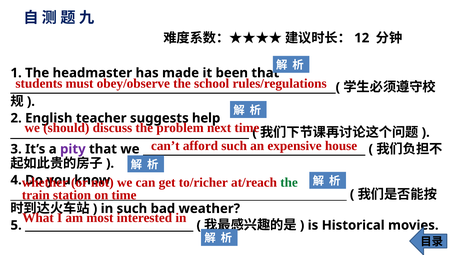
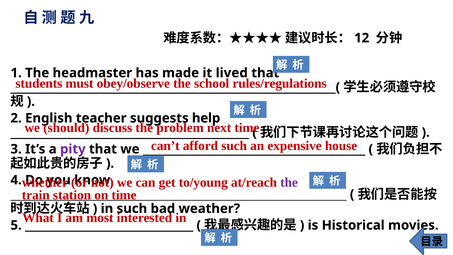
been: been -> lived (232, 73)
to/richer: to/richer -> to/young (203, 182)
the colour: green -> purple (289, 182)
